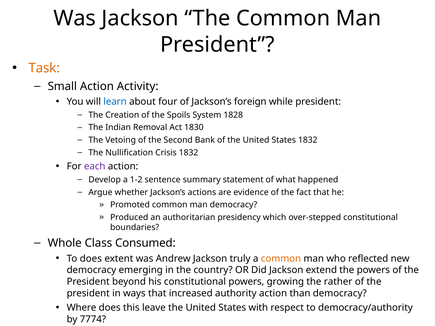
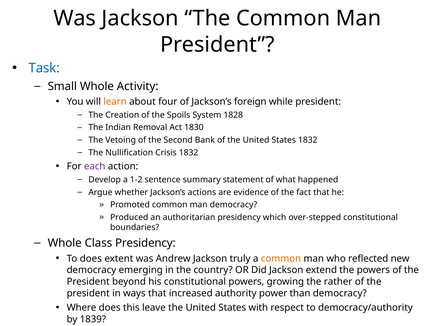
Task colour: orange -> blue (44, 68)
Small Action: Action -> Whole (97, 86)
learn colour: blue -> orange (115, 102)
Class Consumed: Consumed -> Presidency (145, 243)
authority action: action -> power (273, 293)
7774: 7774 -> 1839 (93, 320)
